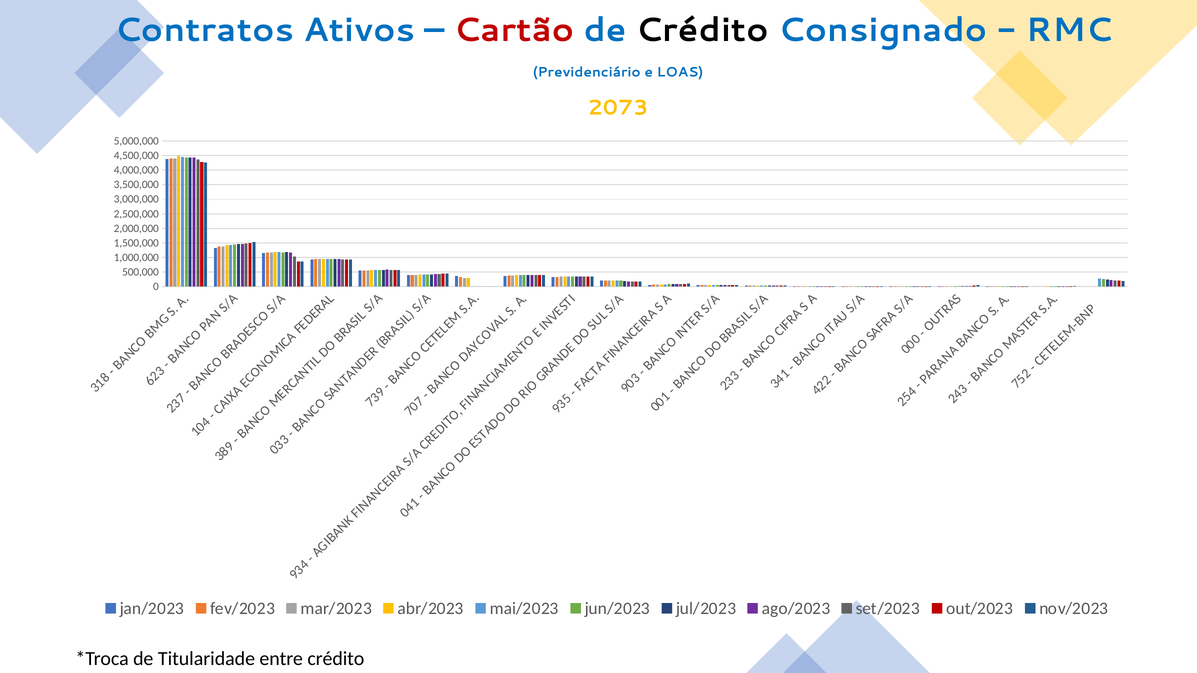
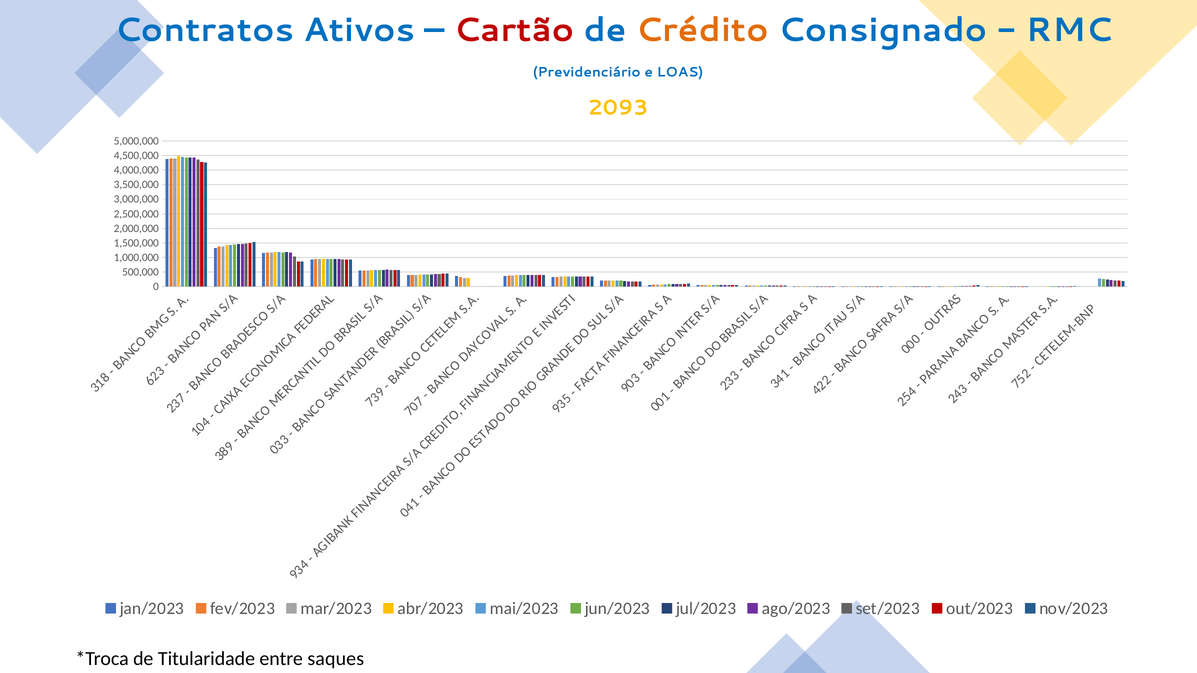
Crédito colour: black -> orange (702, 30)
2073: 2073 -> 2093 (618, 108)
entre crédito: crédito -> saques (336, 659)
